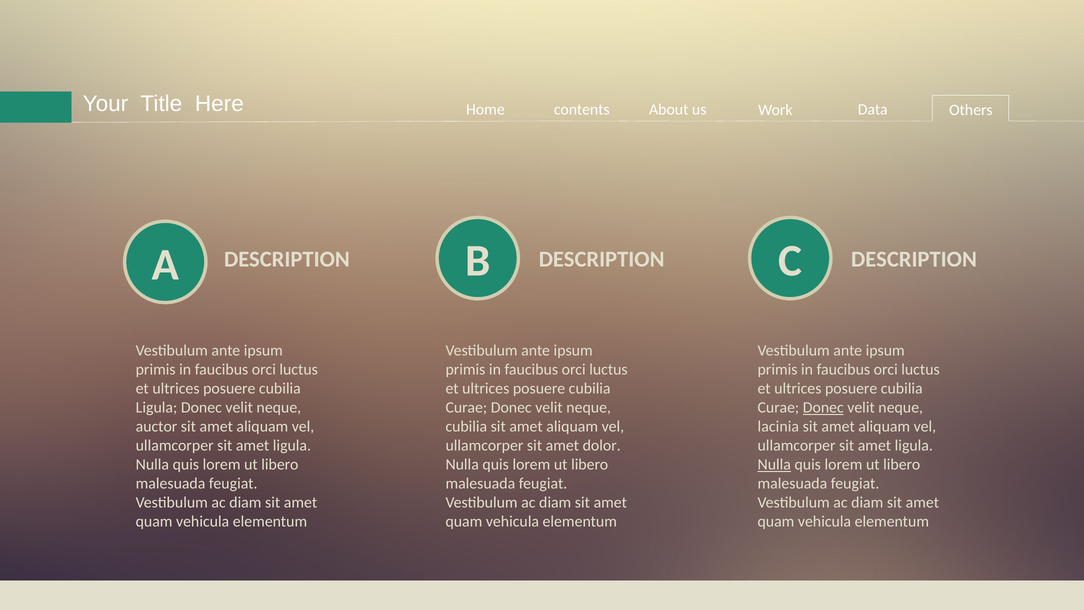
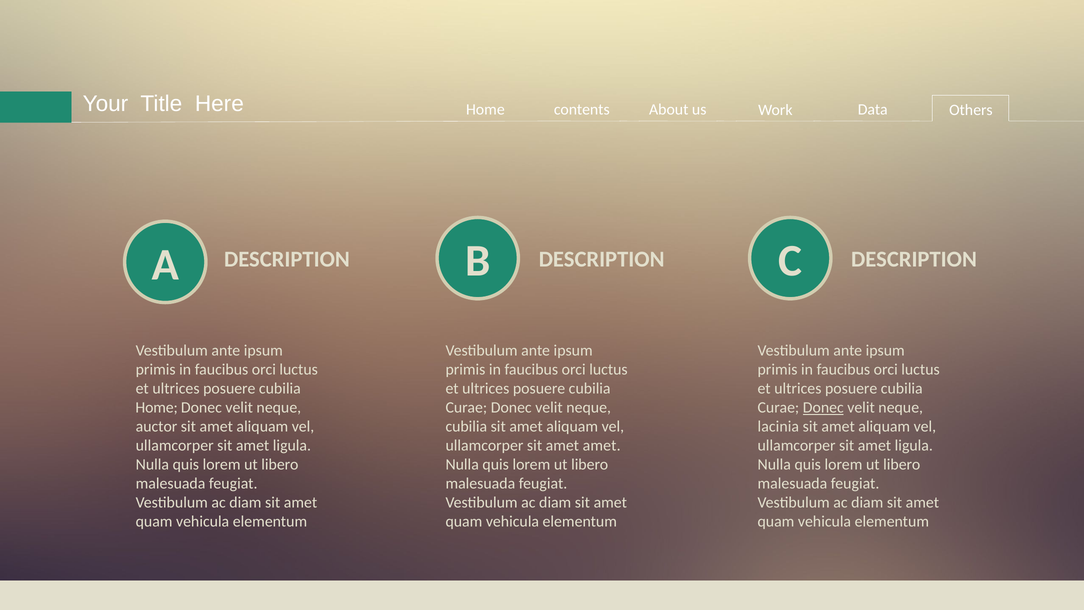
Ligula: Ligula -> Home (157, 407)
amet dolor: dolor -> amet (602, 445)
Nulla underline: present -> none (774, 464)
